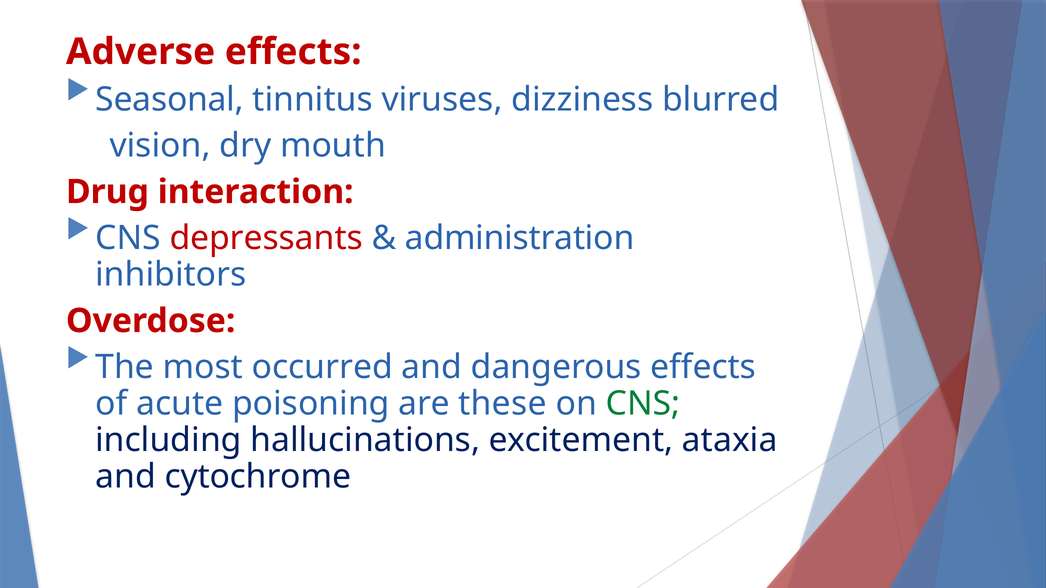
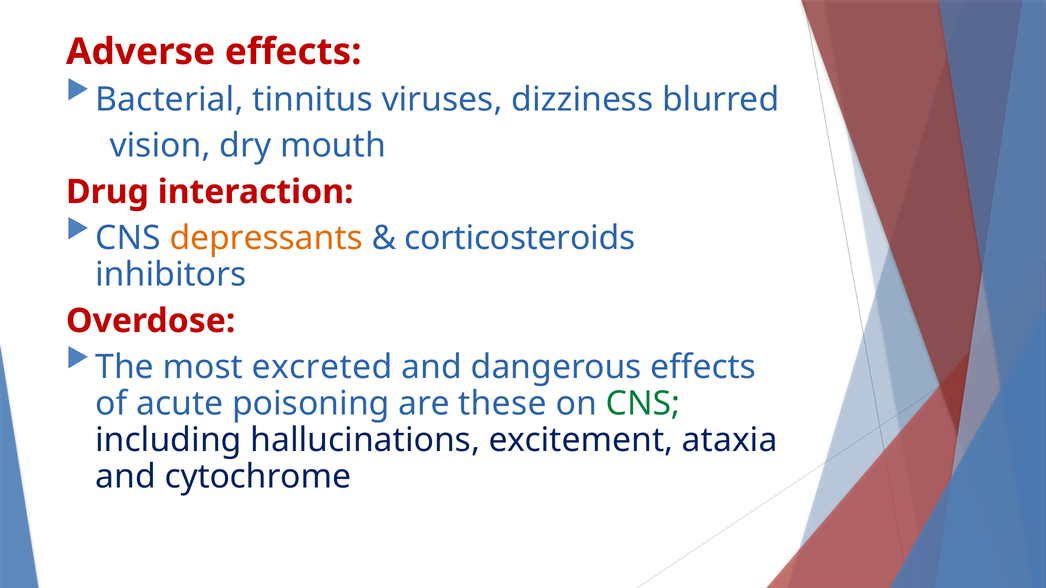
Seasonal: Seasonal -> Bacterial (169, 99)
depressants colour: red -> orange (266, 238)
administration: administration -> corticosteroids (520, 238)
occurred: occurred -> excreted (322, 367)
